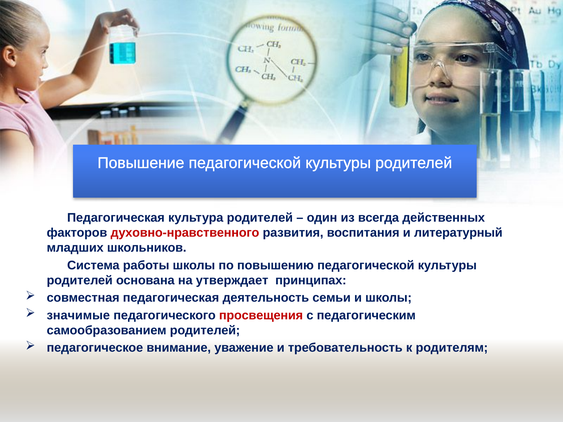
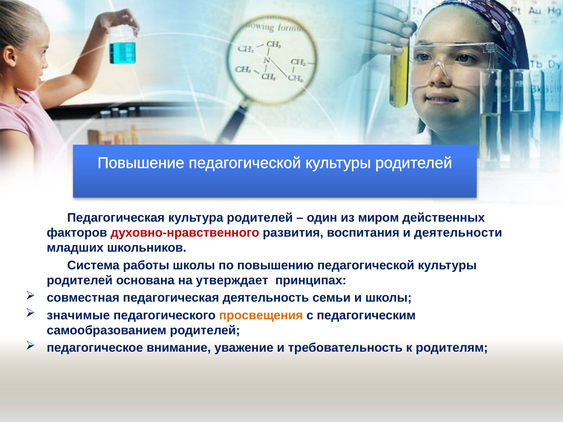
всегда: всегда -> миром (379, 218)
литературный: литературный -> деятельности (458, 233)
просвещения colour: red -> orange (261, 315)
